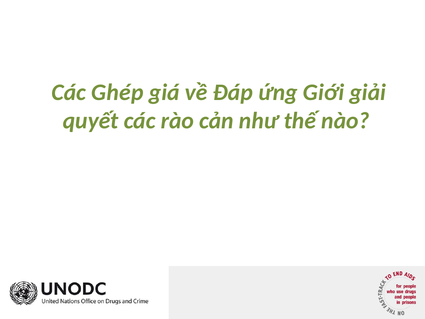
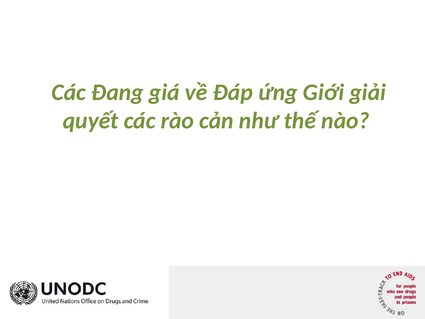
Ghép: Ghép -> Đang (117, 92)
